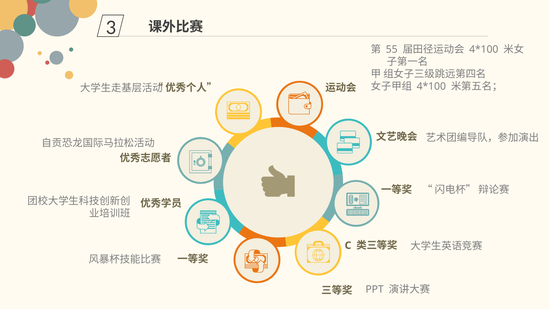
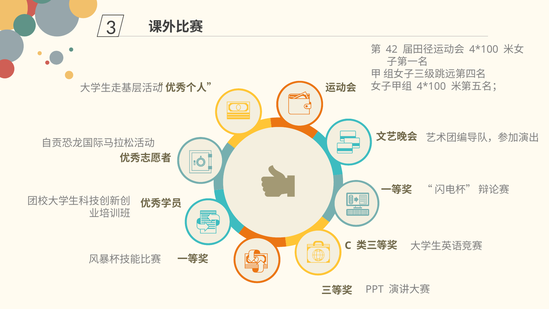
55: 55 -> 42 (392, 49)
